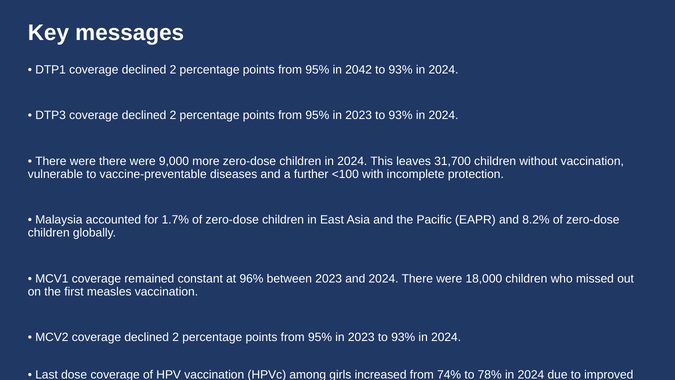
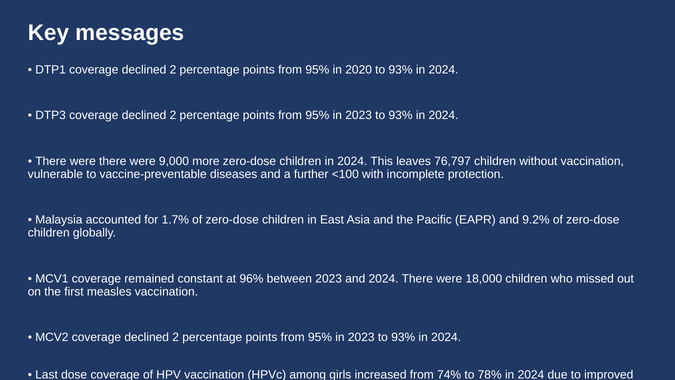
2042: 2042 -> 2020 (359, 70)
31,700: 31,700 -> 76,797 (453, 161)
8.2%: 8.2% -> 9.2% (536, 220)
